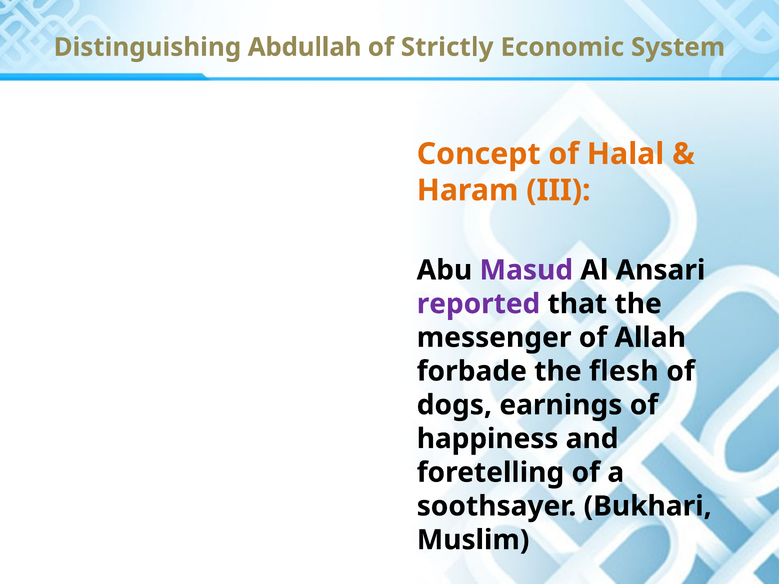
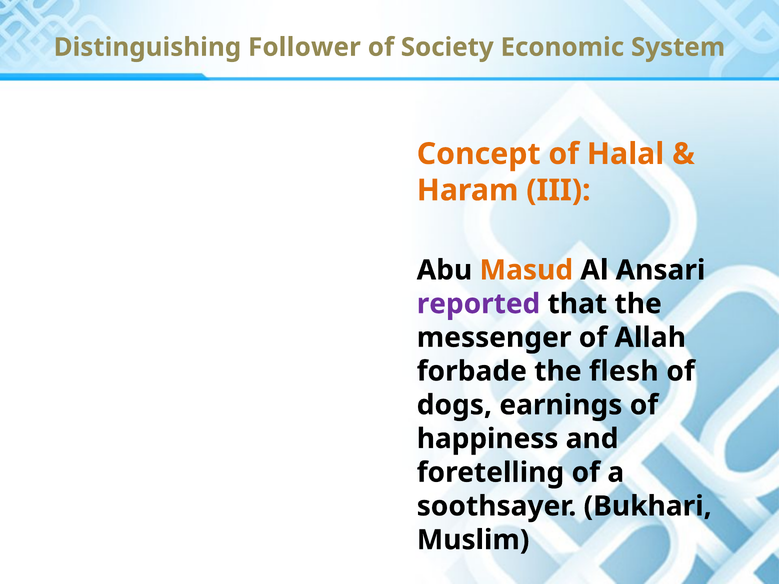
Abdullah: Abdullah -> Follower (304, 47)
Strictly: Strictly -> Society (447, 47)
Masud colour: purple -> orange (526, 270)
